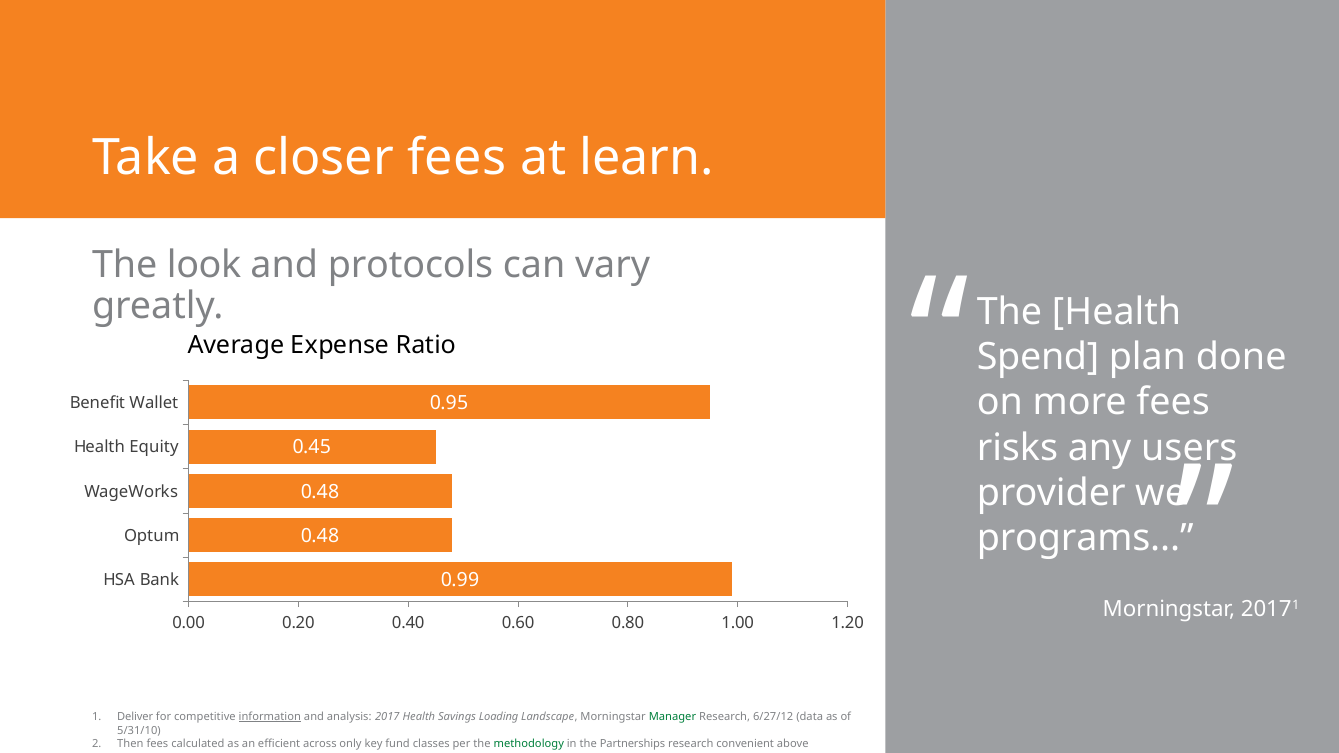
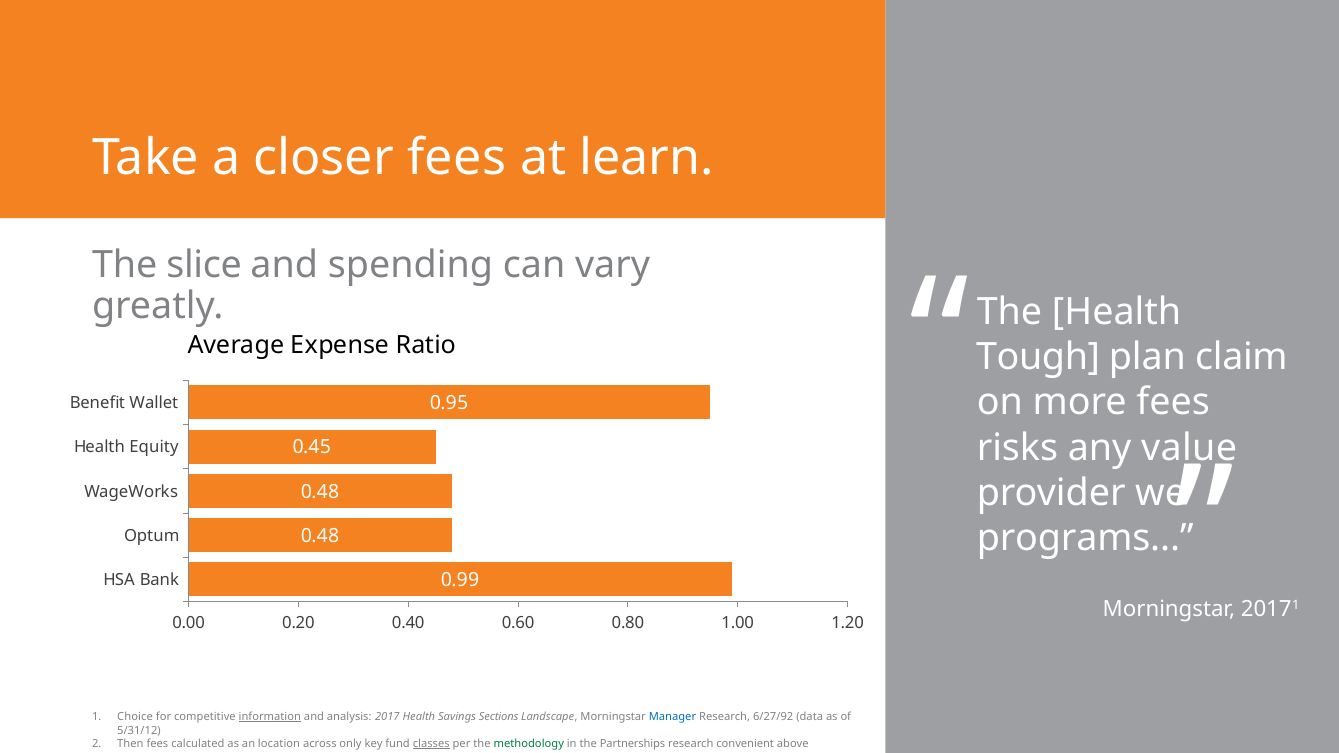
look: look -> slice (204, 265)
protocols: protocols -> spending (410, 265)
Spend: Spend -> Tough (1038, 357)
done: done -> claim (1241, 357)
users: users -> value (1189, 448)
Deliver: Deliver -> Choice (135, 717)
Loading: Loading -> Sections (499, 717)
Manager colour: green -> blue (672, 717)
6/27/12: 6/27/12 -> 6/27/92 (773, 717)
5/31/10: 5/31/10 -> 5/31/12 (139, 731)
efficient: efficient -> location (279, 744)
classes underline: none -> present (431, 744)
